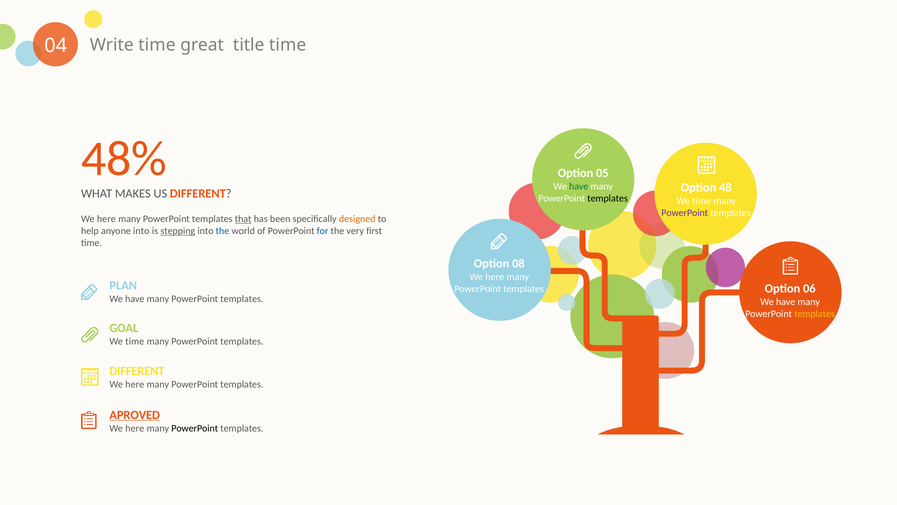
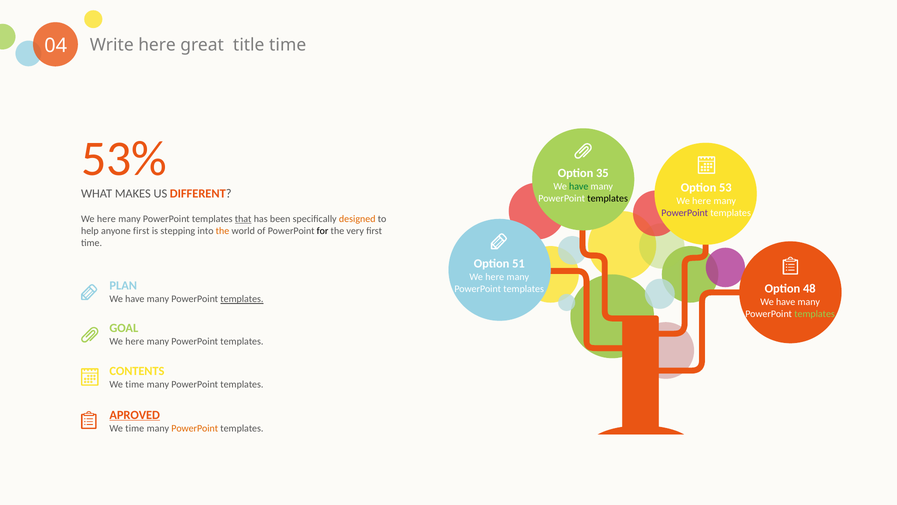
Write time: time -> here (157, 45)
48%: 48% -> 53% (124, 158)
05: 05 -> 35 (602, 173)
48: 48 -> 53 (725, 187)
time: time -> here (702, 201)
anyone into: into -> first (141, 231)
stepping underline: present -> none (178, 231)
the colour: blue -> orange (222, 231)
for colour: blue -> black (323, 231)
08: 08 -> 51 (518, 263)
06: 06 -> 48 (809, 288)
templates underline: none -> present (242, 299)
templates colour: yellow -> light green (815, 314)
time: time -> here (135, 341)
DIFFERENT: DIFFERENT -> CONTENTS (137, 371)
here: here -> time (135, 384)
here: here -> time (135, 428)
PowerPoint colour: black -> orange (195, 428)
